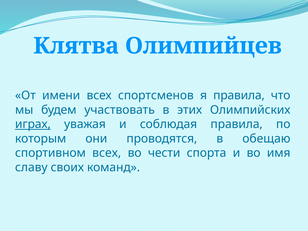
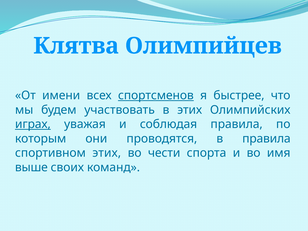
спортсменов underline: none -> present (156, 95)
я правила: правила -> быстрее (239, 95)
в обещаю: обещаю -> правила (266, 139)
спортивном всех: всех -> этих (107, 153)
славу: славу -> выше (31, 167)
